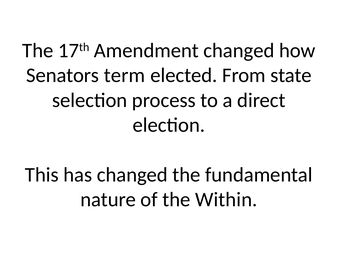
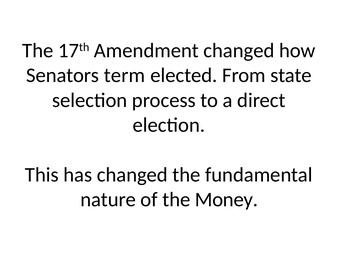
Within: Within -> Money (226, 199)
